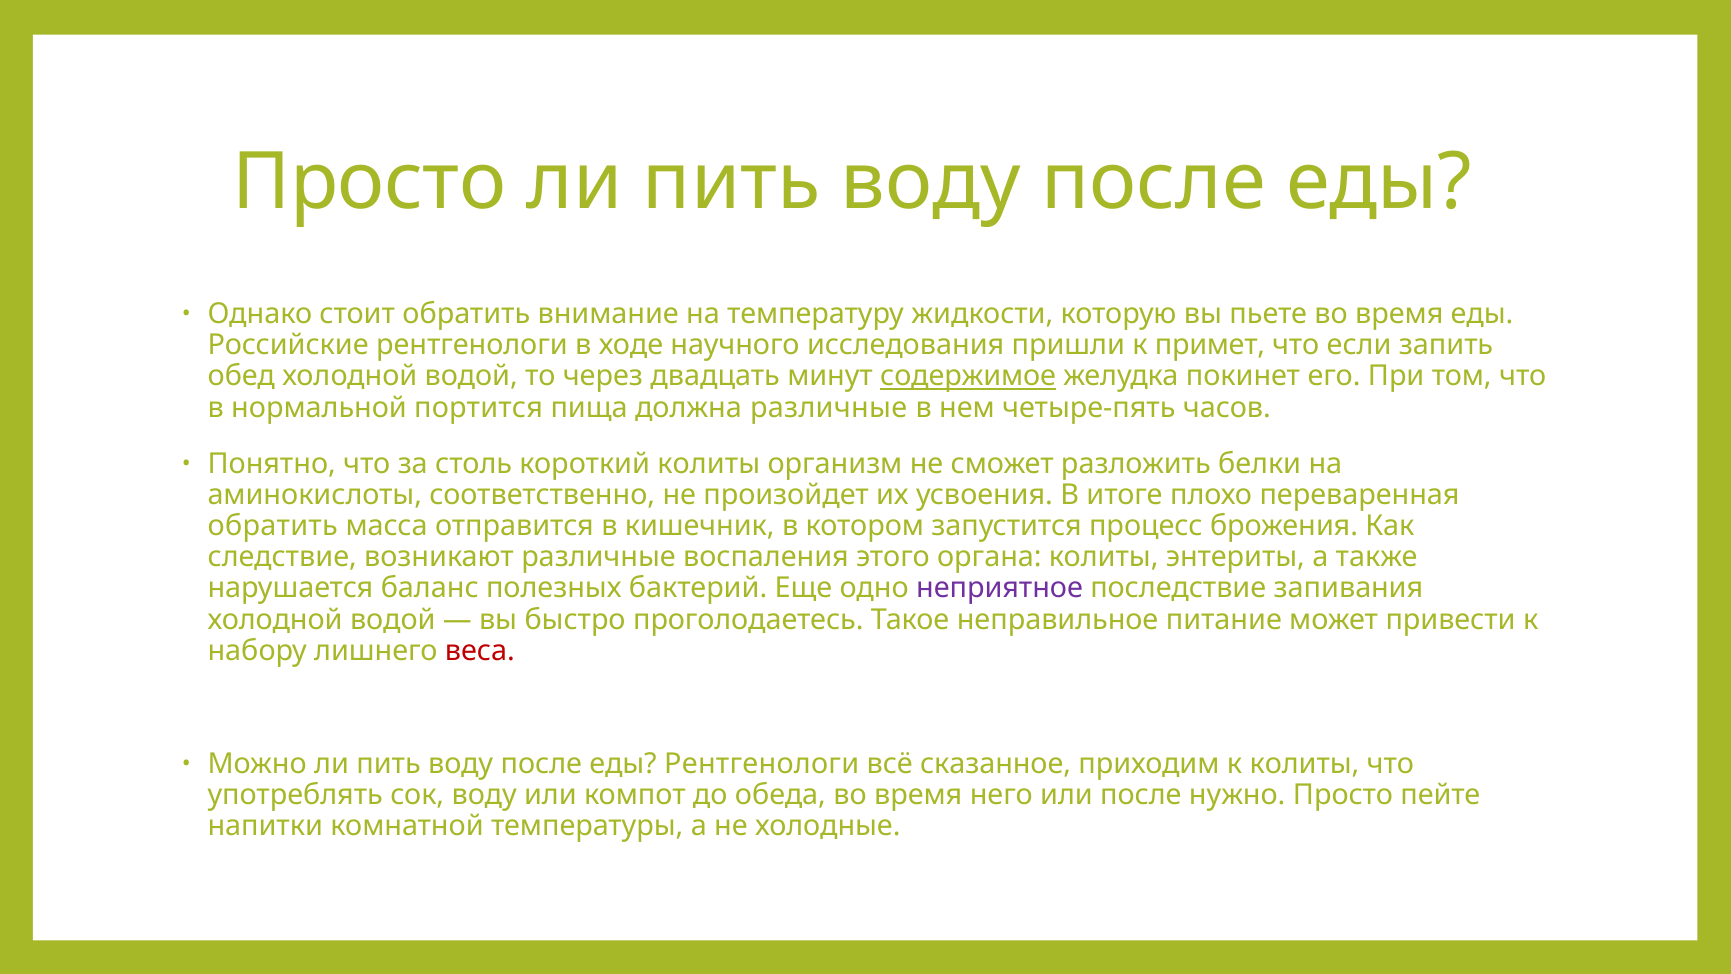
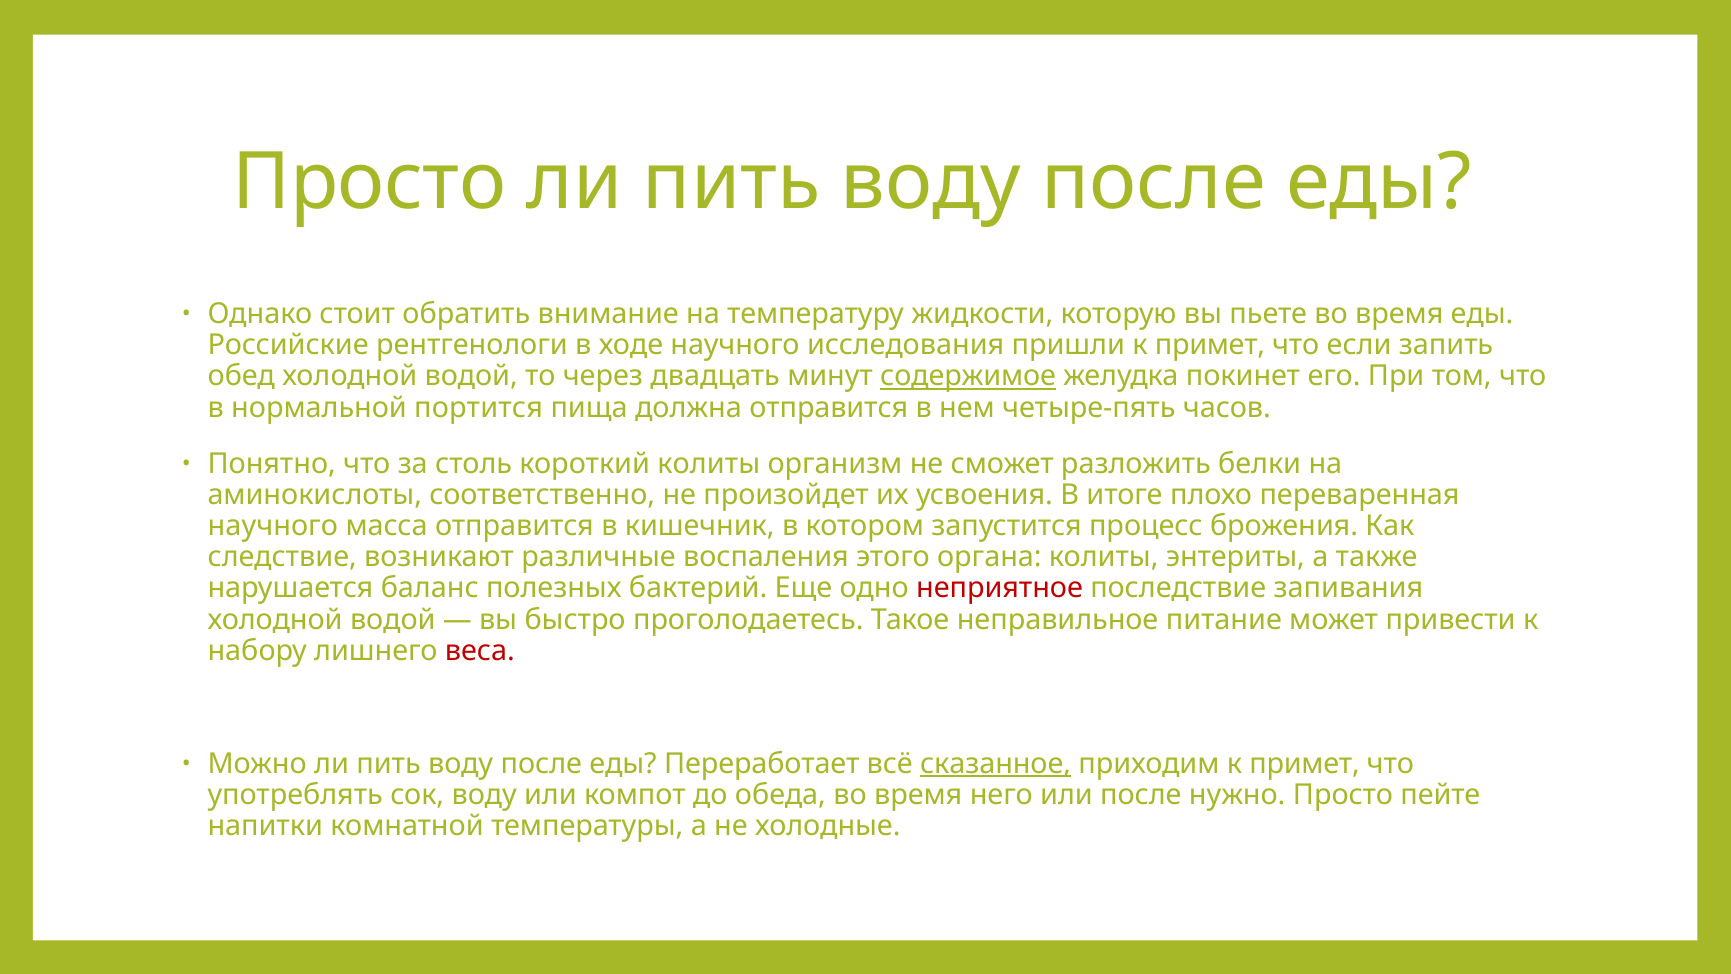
должна различные: различные -> отправится (829, 407)
обратить: обратить -> научного (273, 526)
неприятное colour: purple -> red (1000, 588)
еды Рентгенологи: Рентгенологи -> Переработает (762, 763)
сказанное underline: none -> present (996, 763)
приходим к колиты: колиты -> примет (1305, 763)
